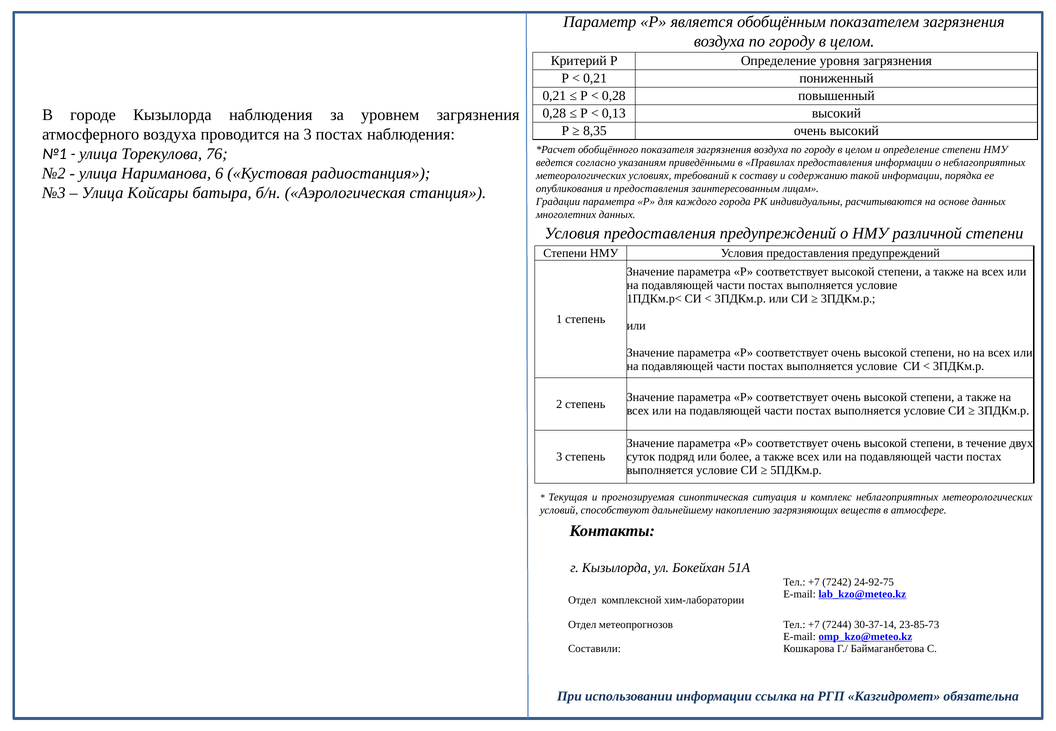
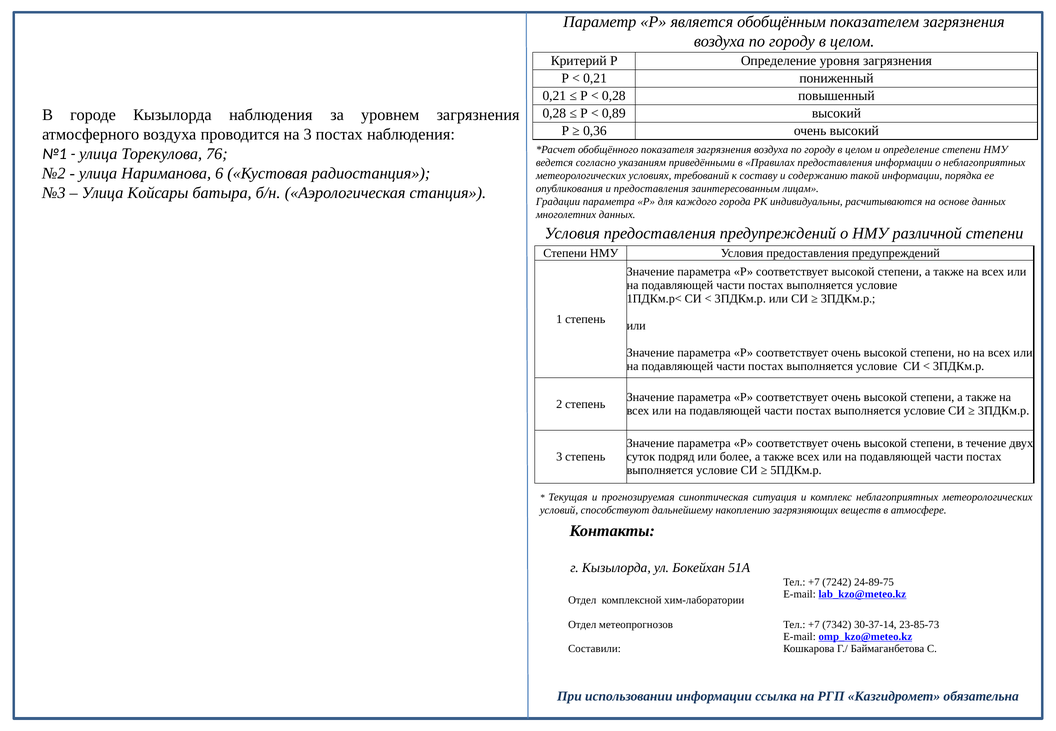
0,13: 0,13 -> 0,89 (614, 113)
8,35: 8,35 -> 0,36 (595, 131)
24-92-75: 24-92-75 -> 24-89-75 (874, 582)
7244: 7244 -> 7342 (837, 625)
